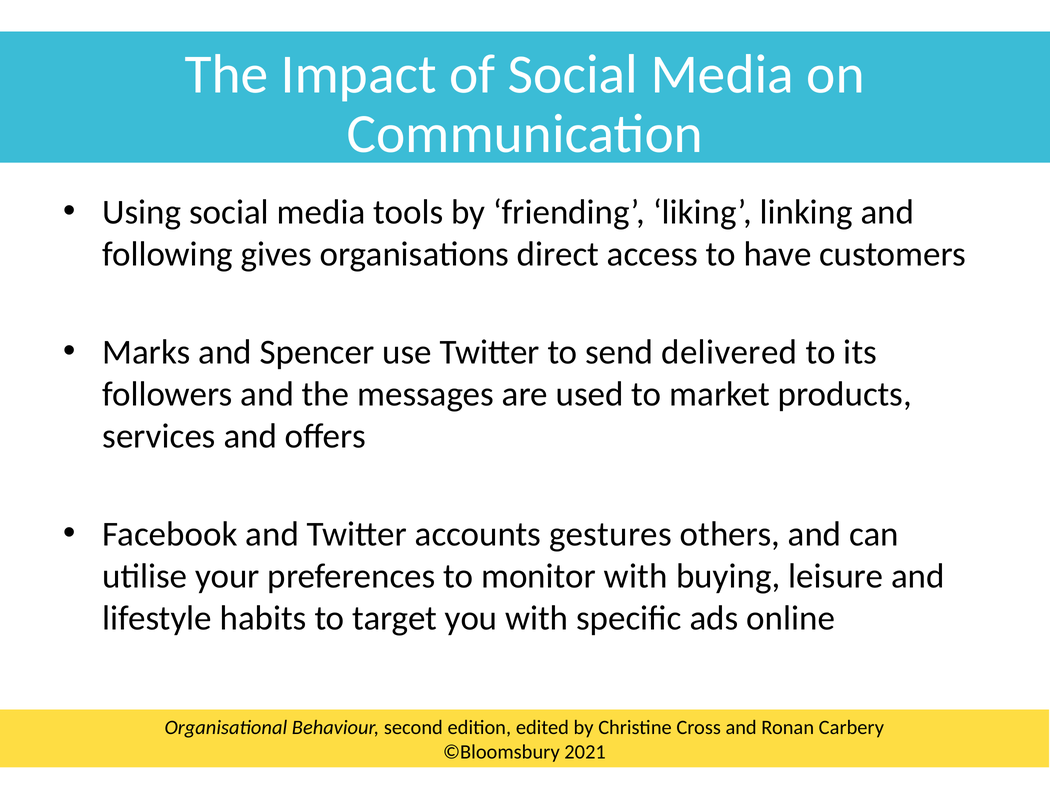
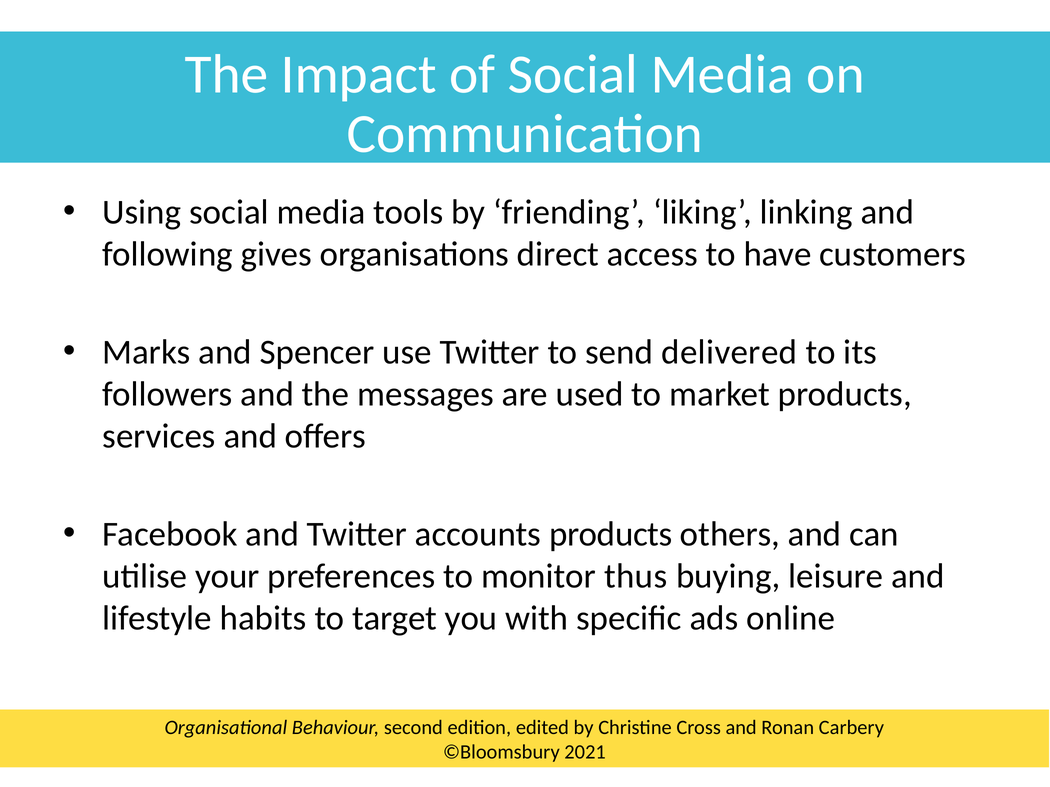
accounts gestures: gestures -> products (611, 534)
monitor with: with -> thus (636, 576)
